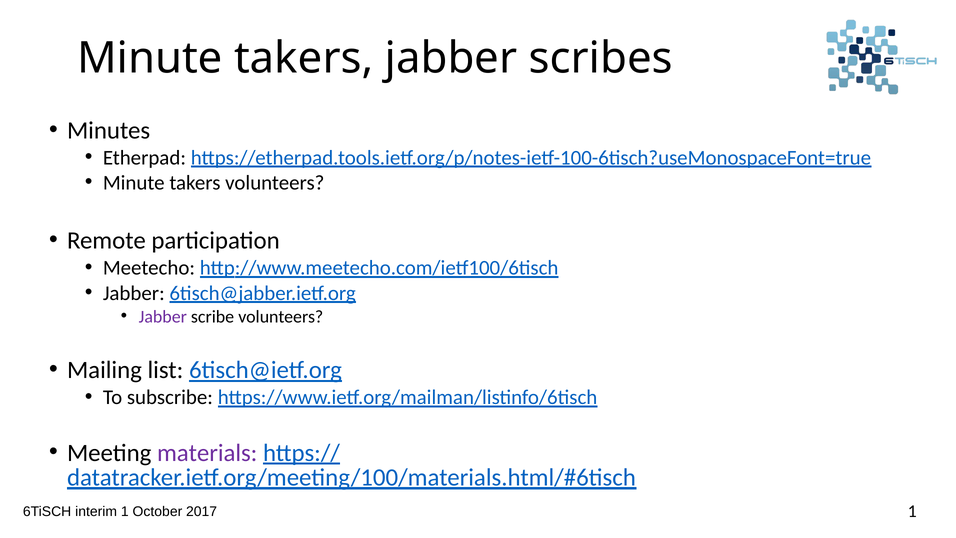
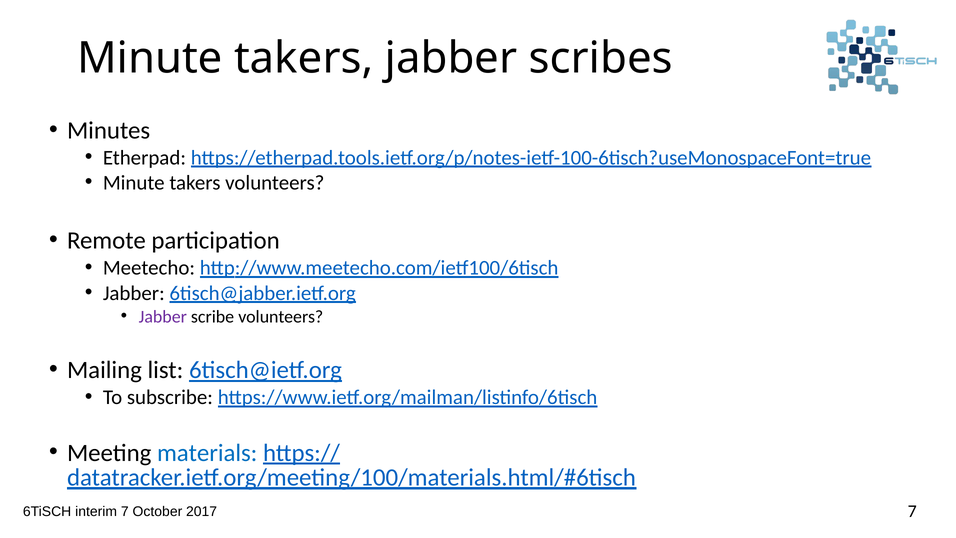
materials colour: purple -> blue (207, 453)
1: 1 -> 7 (125, 511)
1: 1 -> 7 (912, 511)
